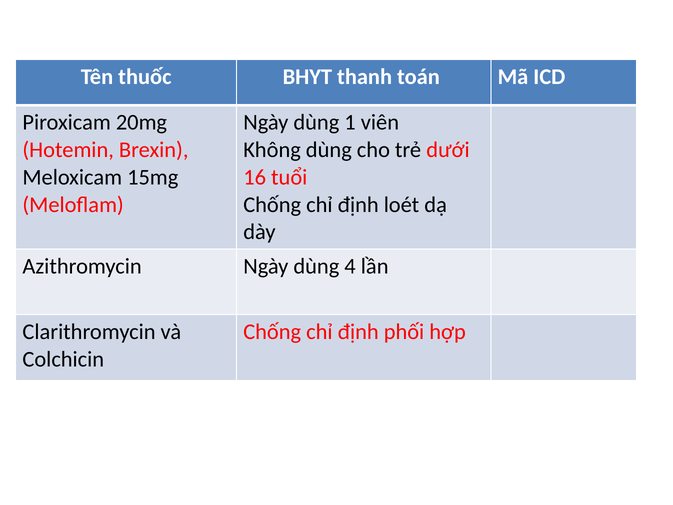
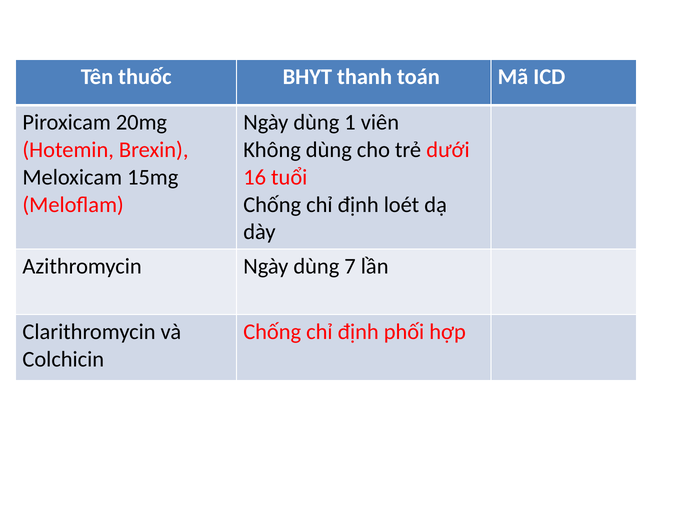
4: 4 -> 7 (350, 266)
